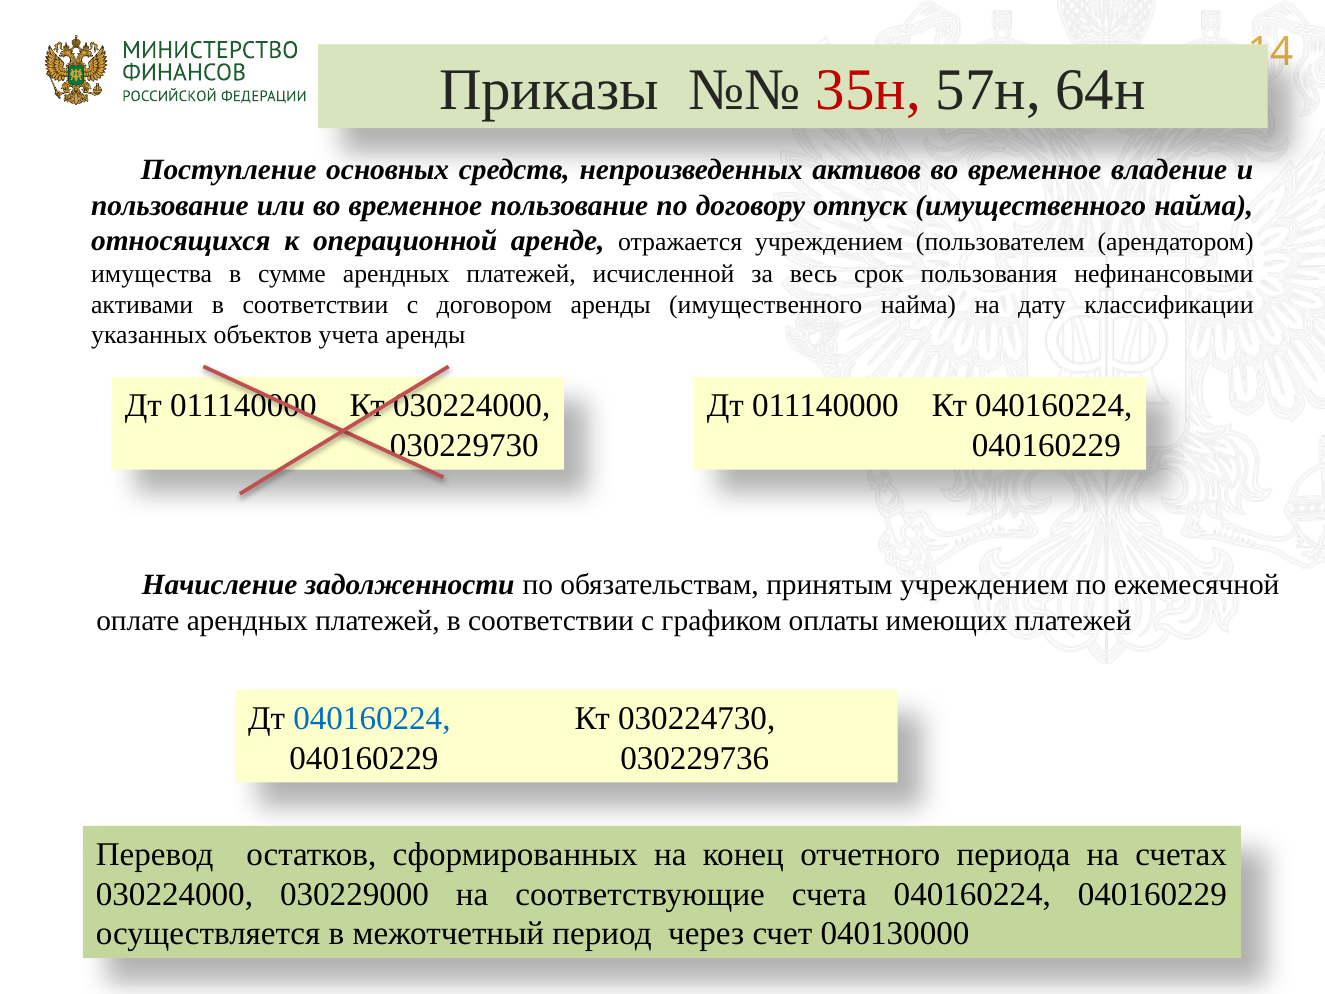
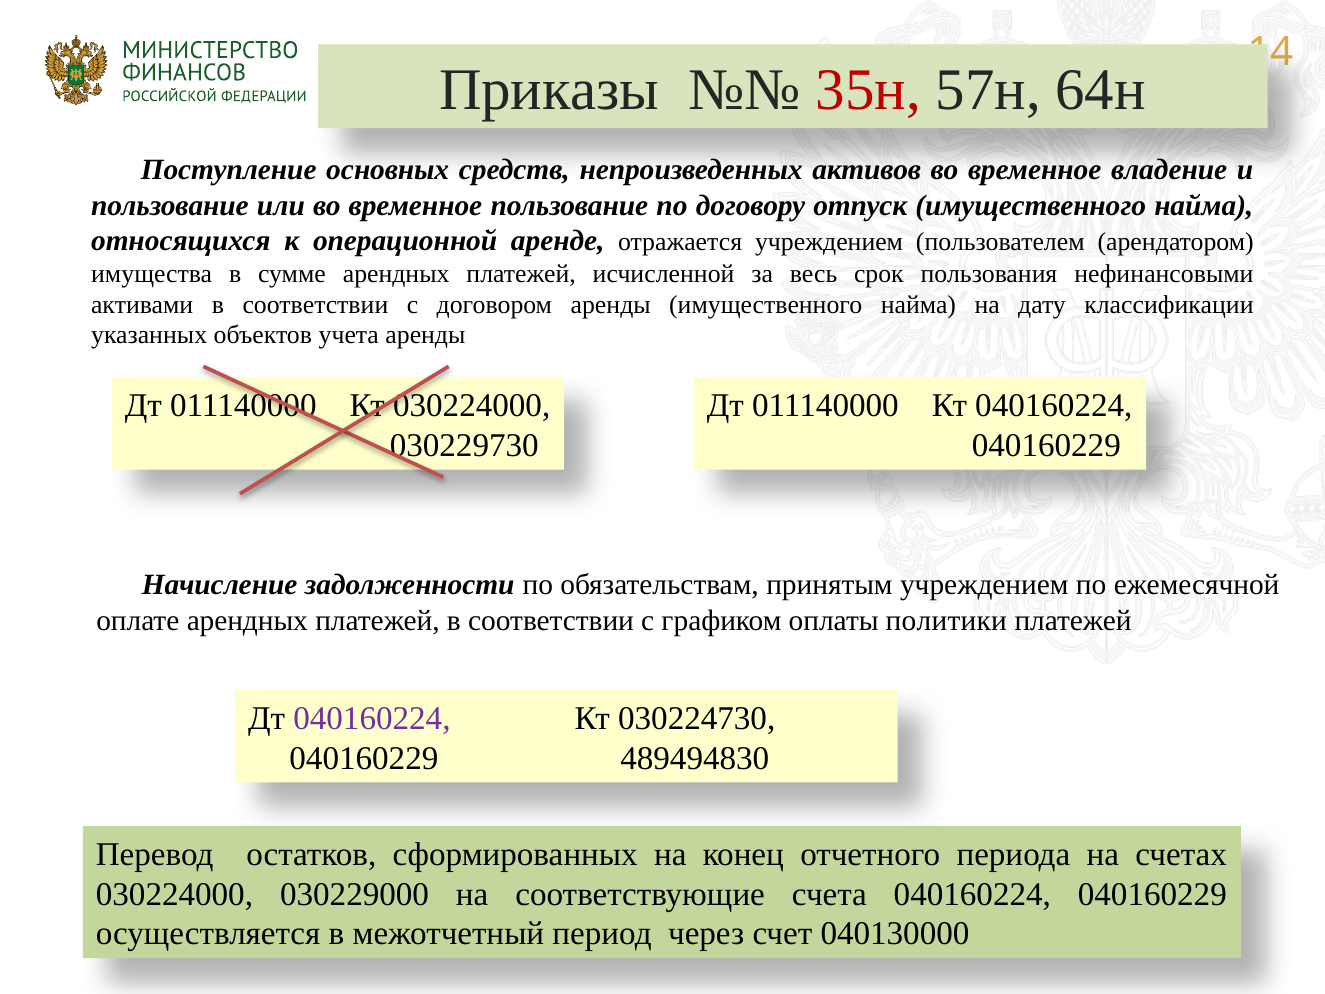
имеющих: имеющих -> политики (946, 620)
040160224 colour: blue -> purple (372, 718)
030229736: 030229736 -> 489494830 (695, 758)
